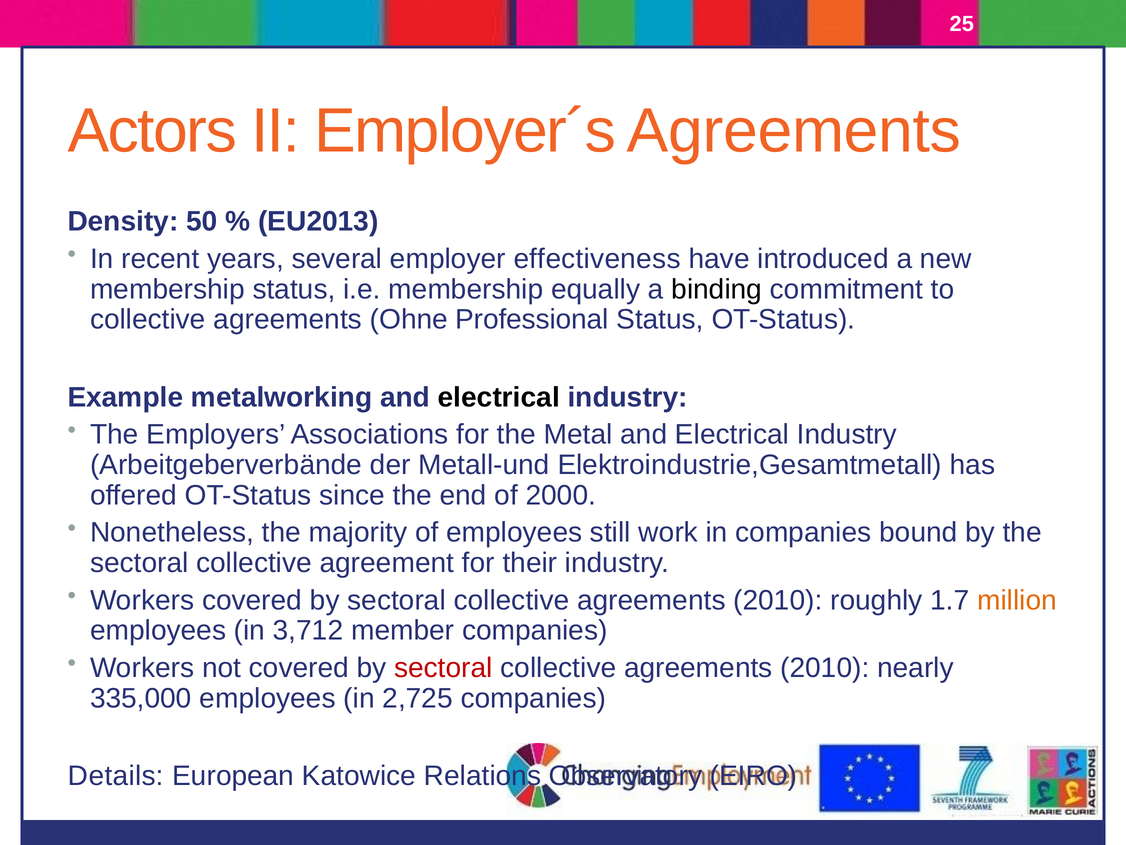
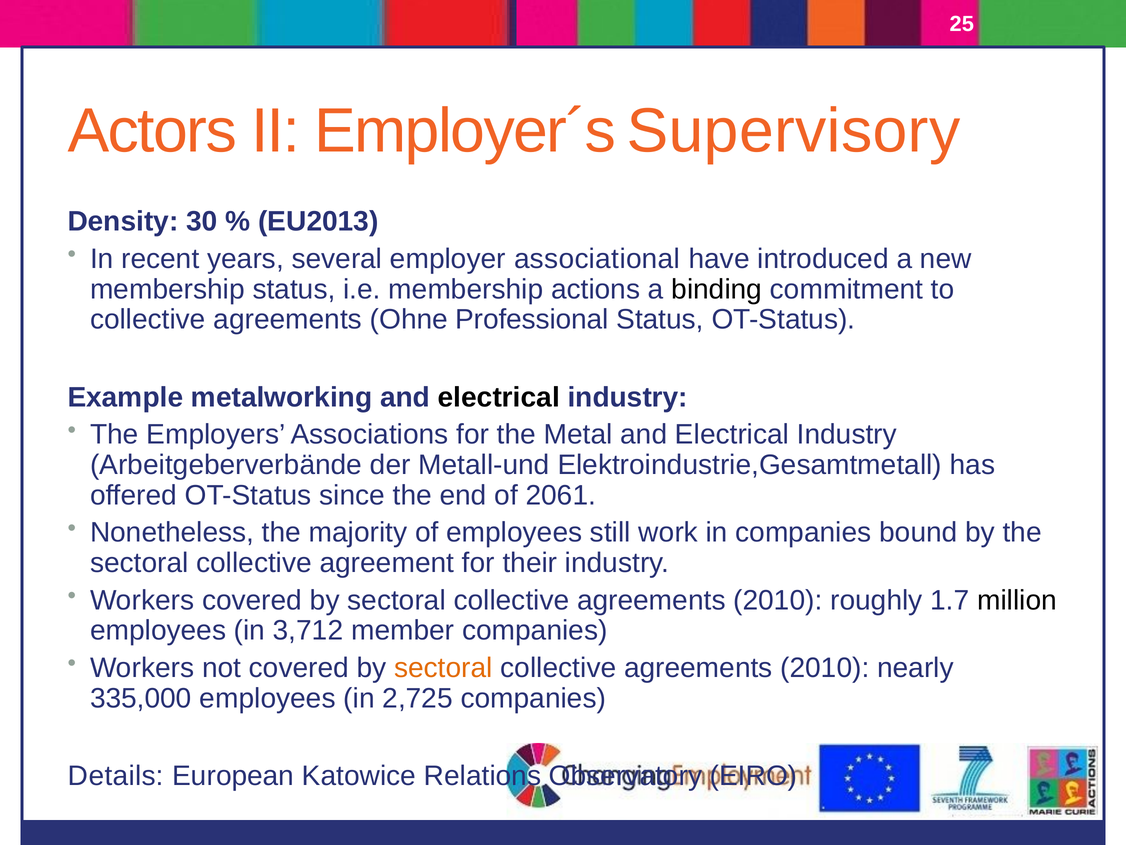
Employer´s Agreements: Agreements -> Supervisory (794, 131)
50: 50 -> 30 (202, 222)
effectiveness: effectiveness -> associational (597, 259)
equally: equally -> actions (596, 289)
2000: 2000 -> 2061 (561, 495)
million colour: orange -> black (1017, 600)
sectoral colour: red -> orange (443, 667)
